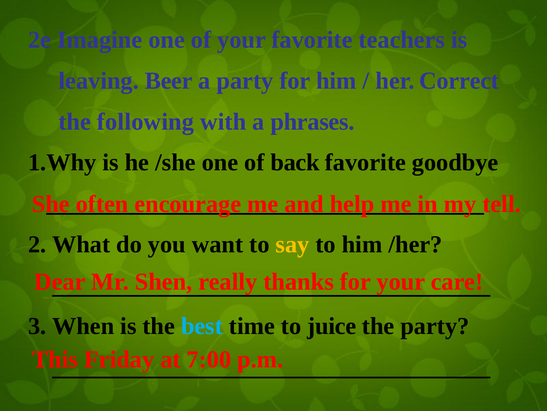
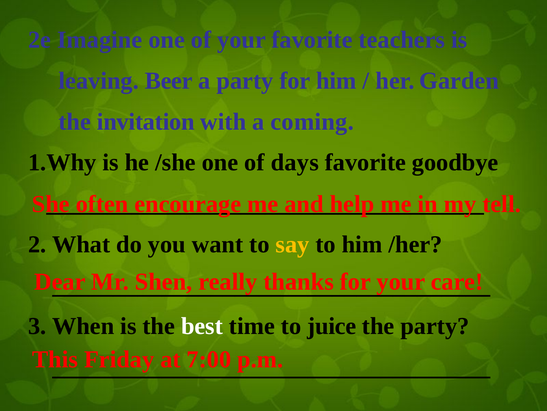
Correct: Correct -> Garden (459, 81)
following: following -> invitation (146, 121)
phrases: phrases -> coming (312, 121)
back: back -> days (295, 162)
best colour: light blue -> white (202, 326)
